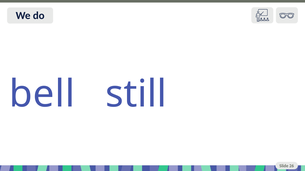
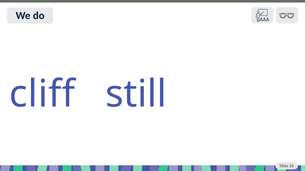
bell: bell -> cliff (42, 94)
